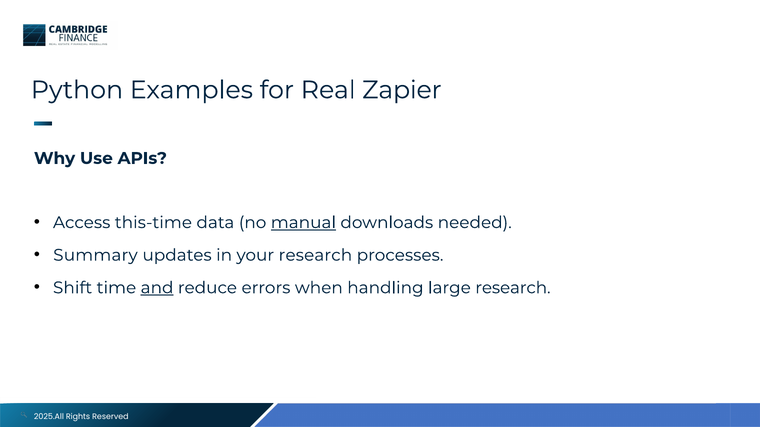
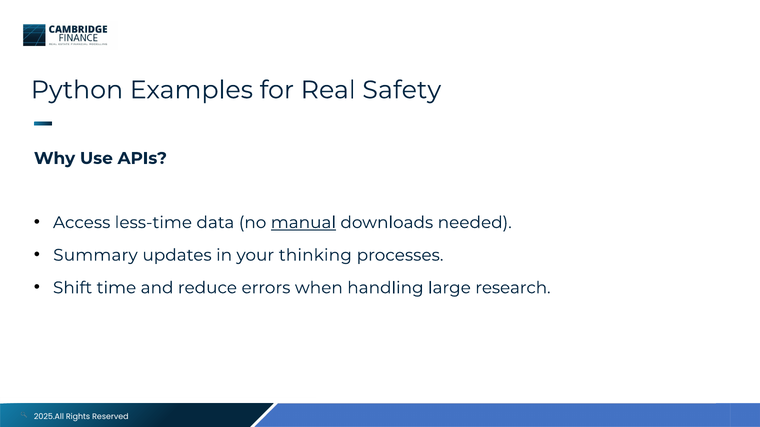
Zapier: Zapier -> Safety (402, 90)
this-time: this-time -> less-time (153, 223)
your research: research -> thinking (315, 255)
and underline: present -> none (157, 288)
